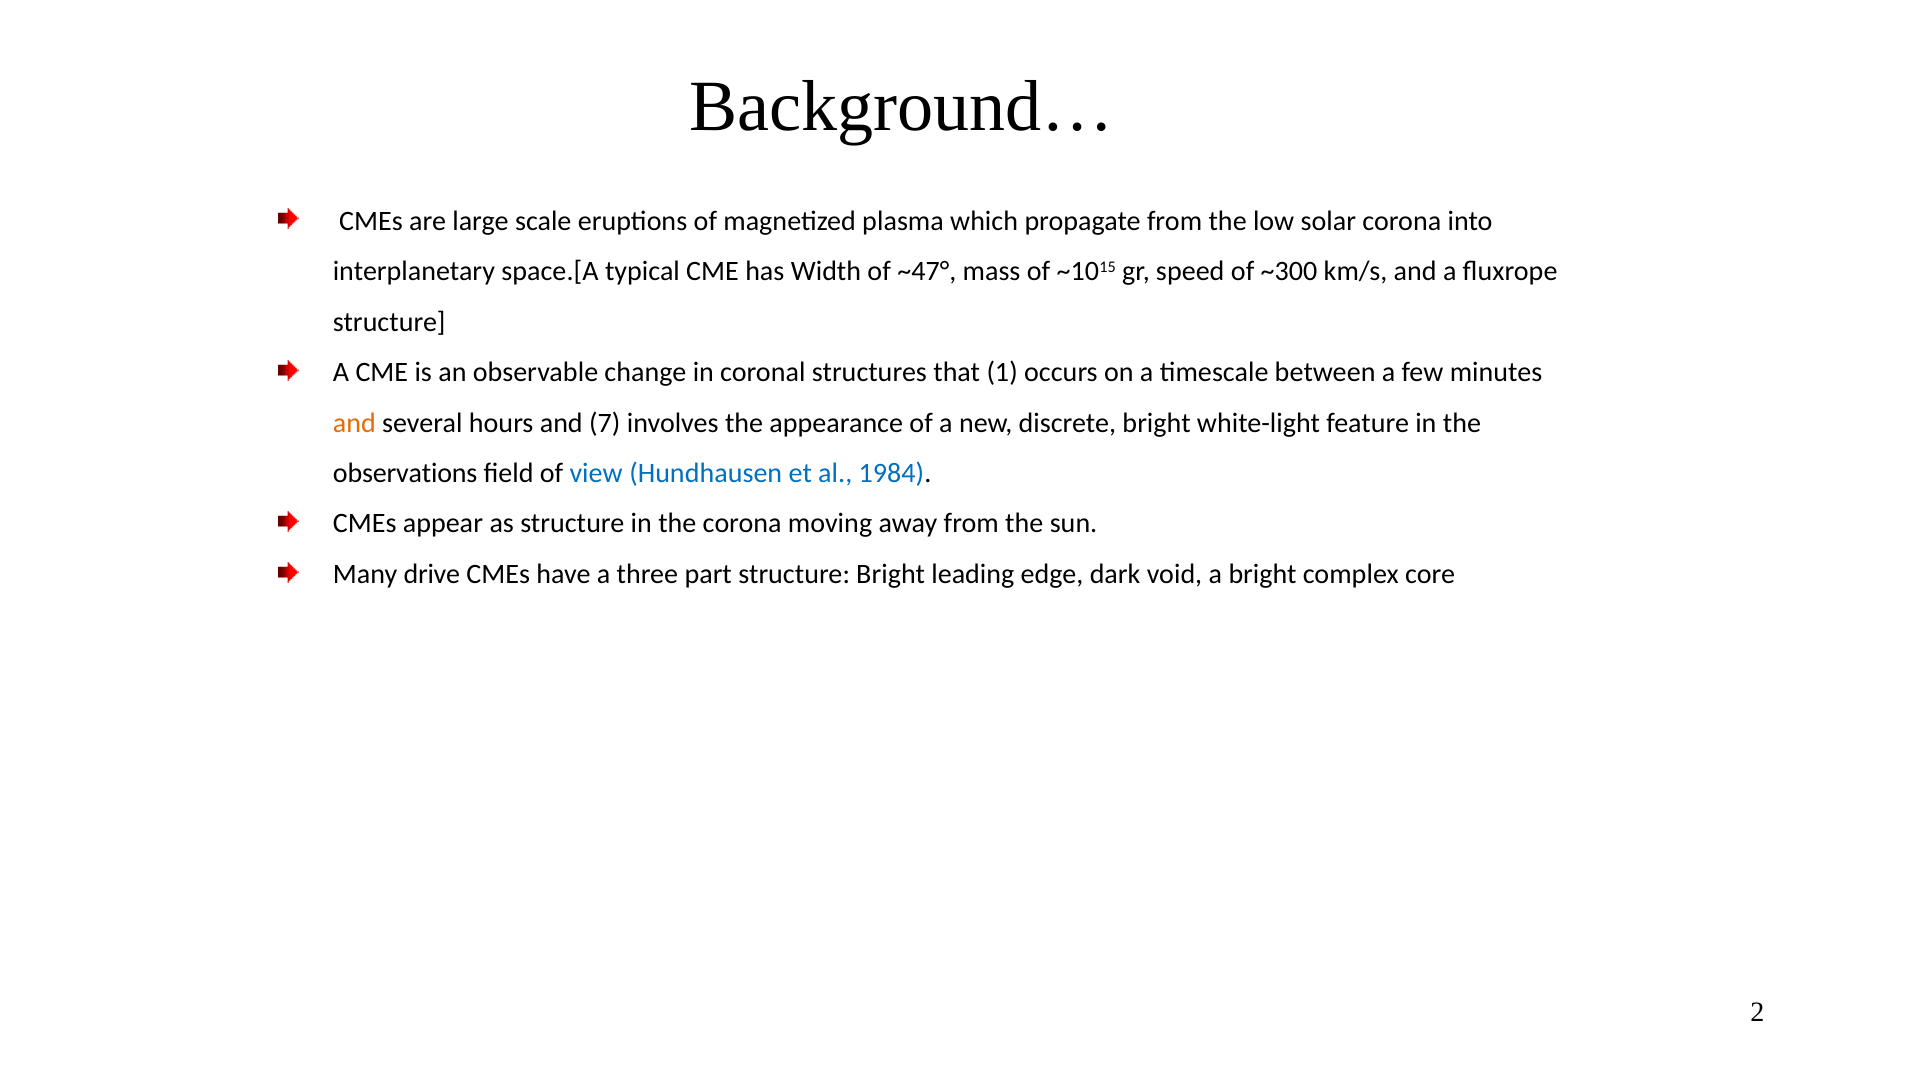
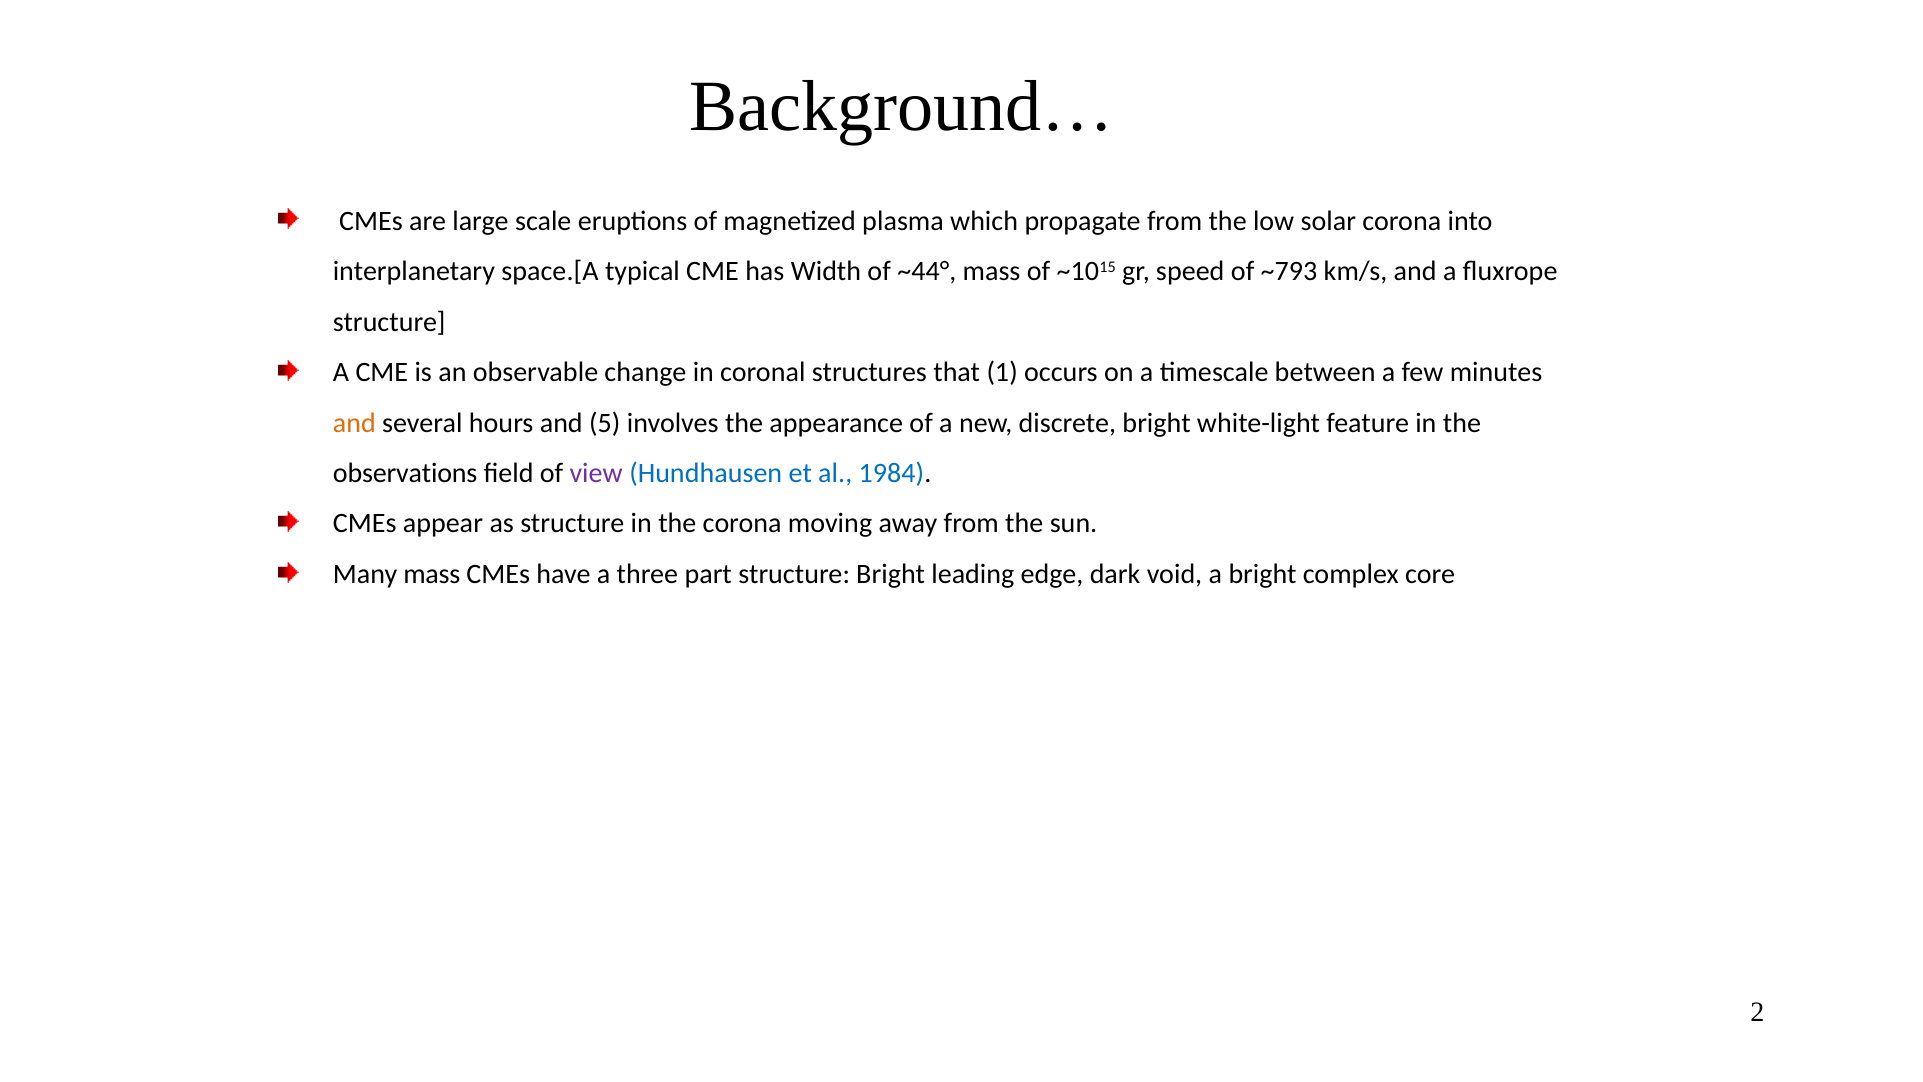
~47°: ~47° -> ~44° (927, 271)
~300: ~300 -> ~793 (1289, 271)
7: 7 -> 5 (605, 423)
view colour: blue -> purple (596, 473)
Many drive: drive -> mass (432, 574)
